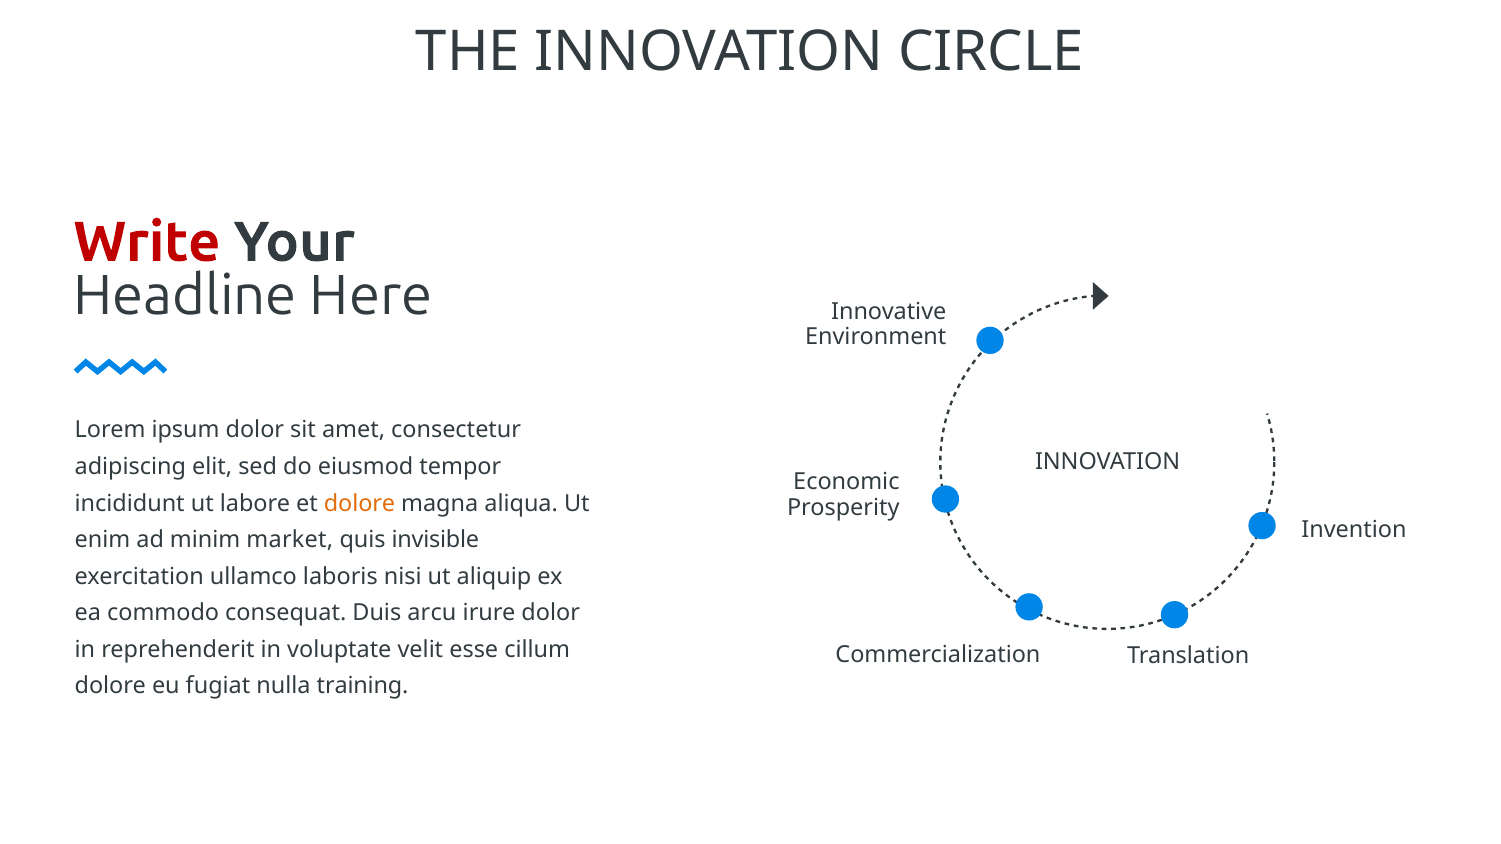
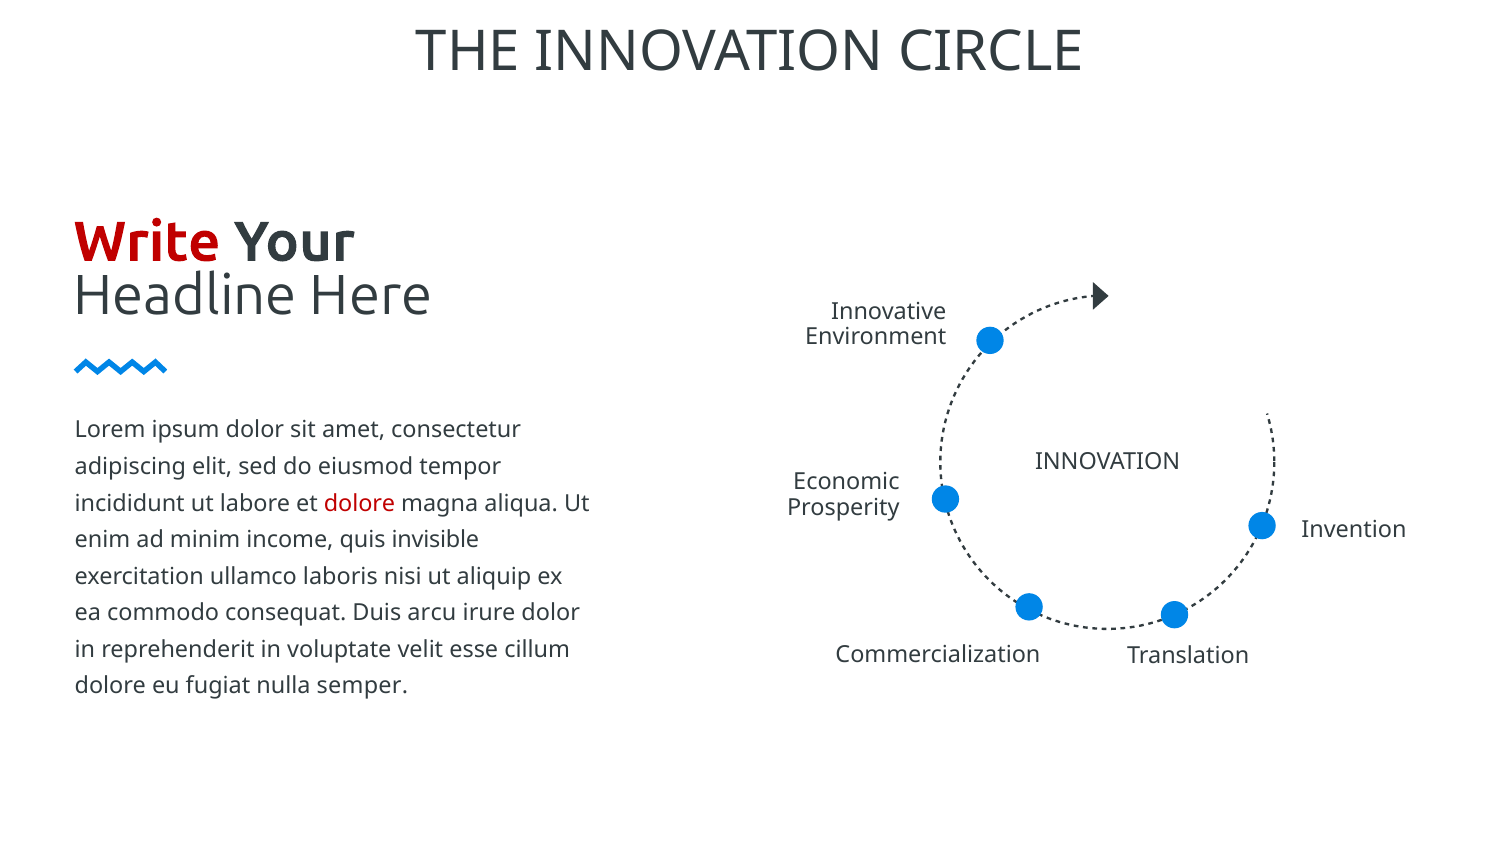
dolore colour: orange -> red (360, 504)
market: market -> income (290, 540)
training: training -> semper (362, 687)
